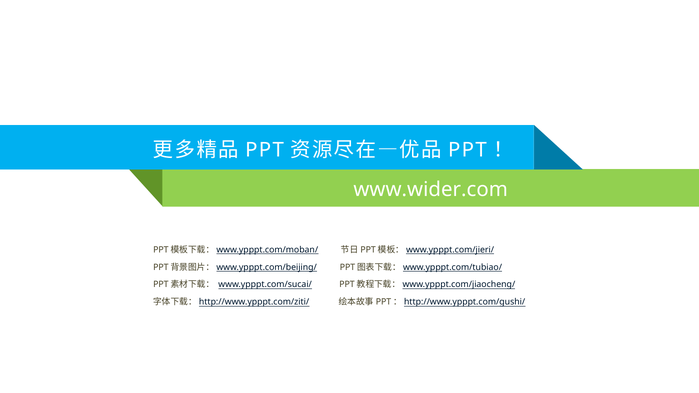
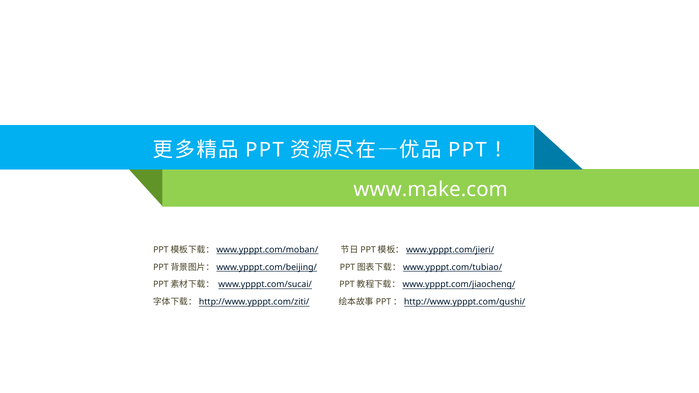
www.wider.com: www.wider.com -> www.make.com (431, 189)
